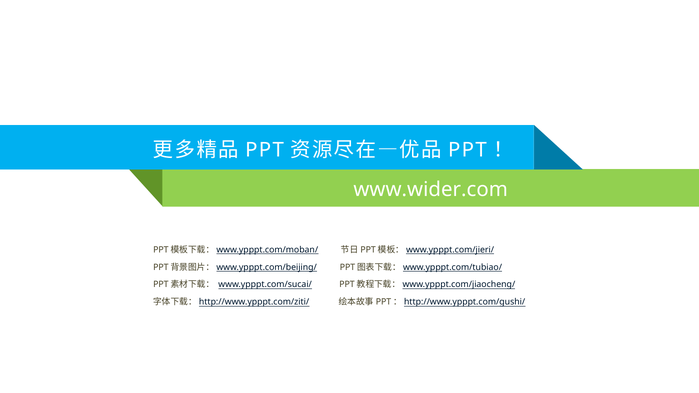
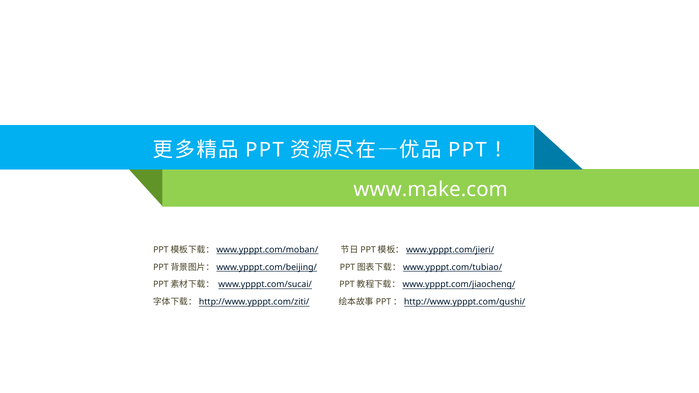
www.wider.com: www.wider.com -> www.make.com (431, 189)
